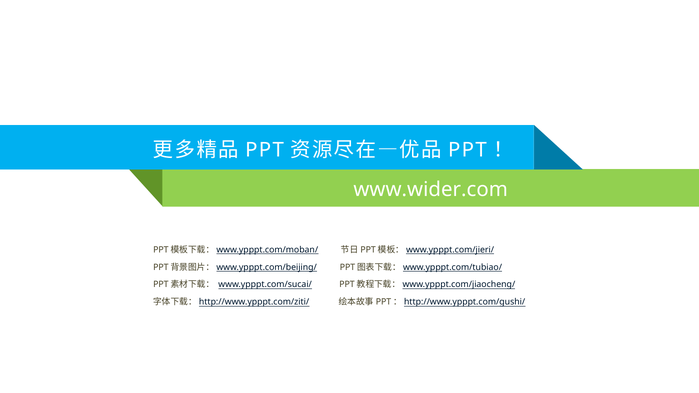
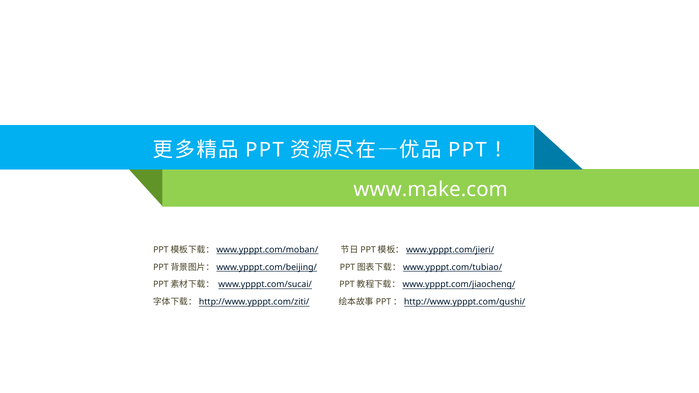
www.wider.com: www.wider.com -> www.make.com (431, 189)
